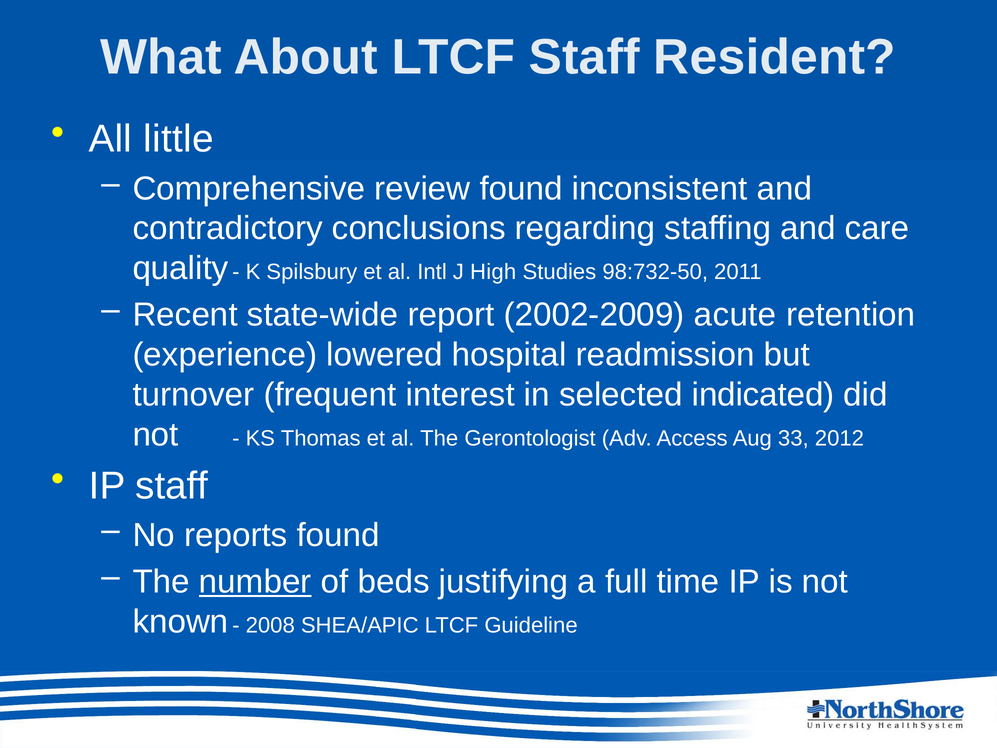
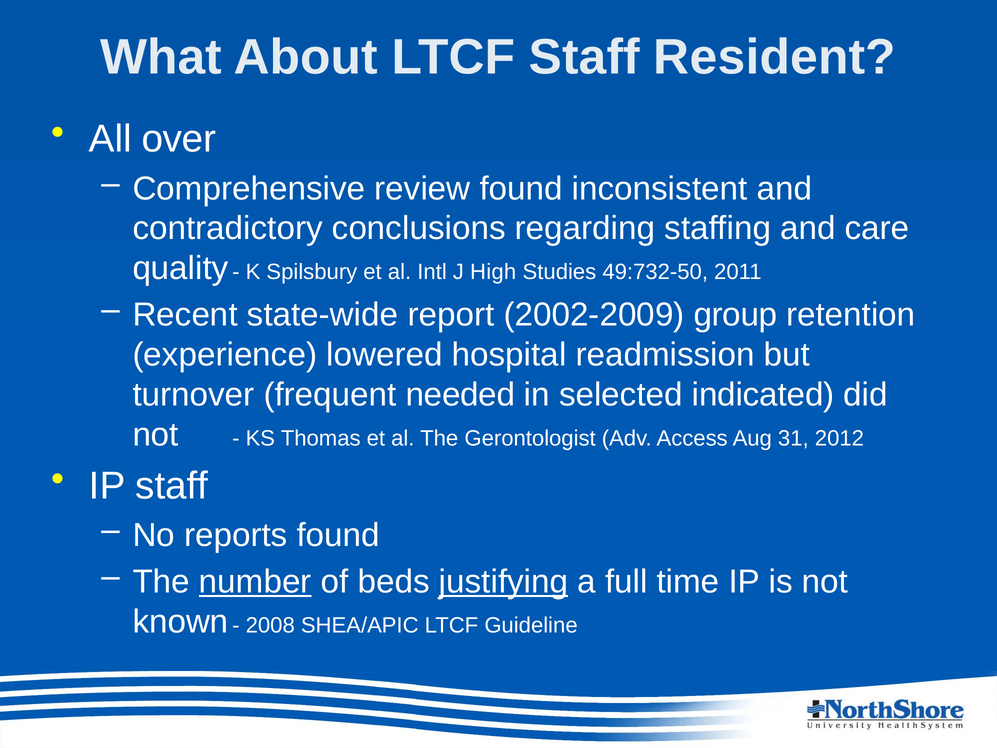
little: little -> over (179, 139)
98:732-50: 98:732-50 -> 49:732-50 (655, 272)
acute: acute -> group (735, 315)
interest: interest -> needed (460, 395)
33: 33 -> 31 (793, 438)
justifying underline: none -> present (504, 582)
